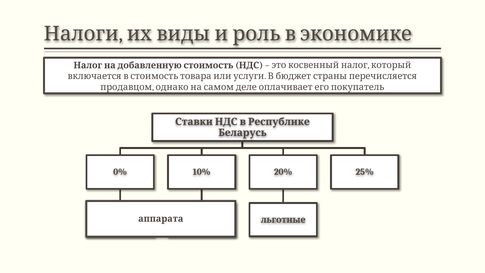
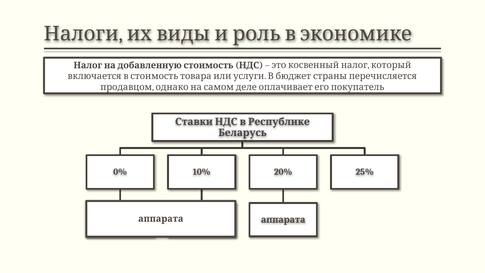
льготные: льготные -> аппарата (283, 220)
